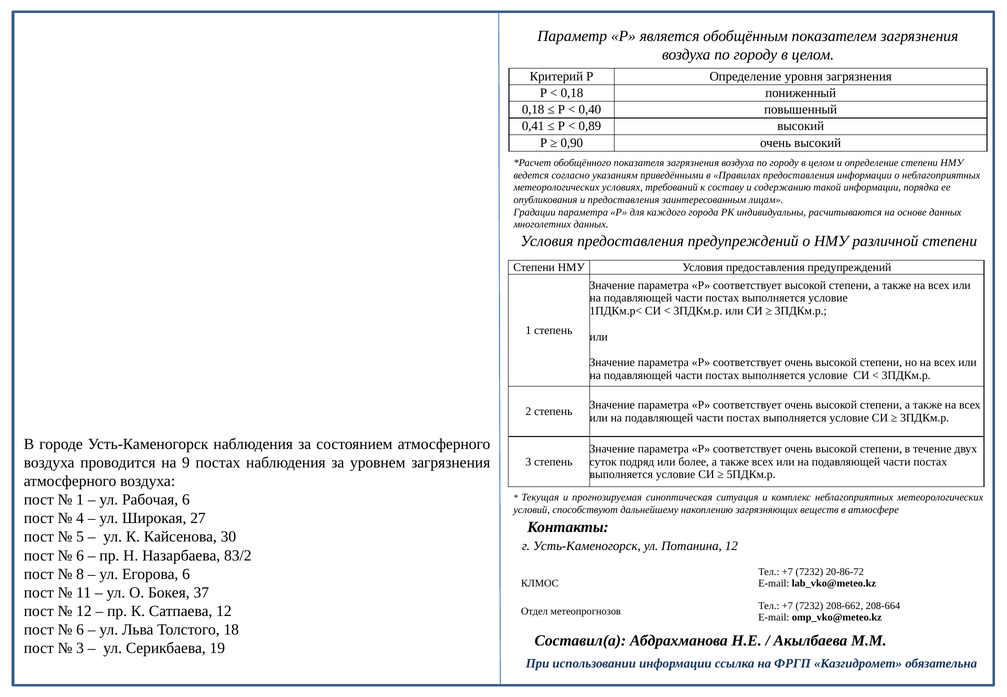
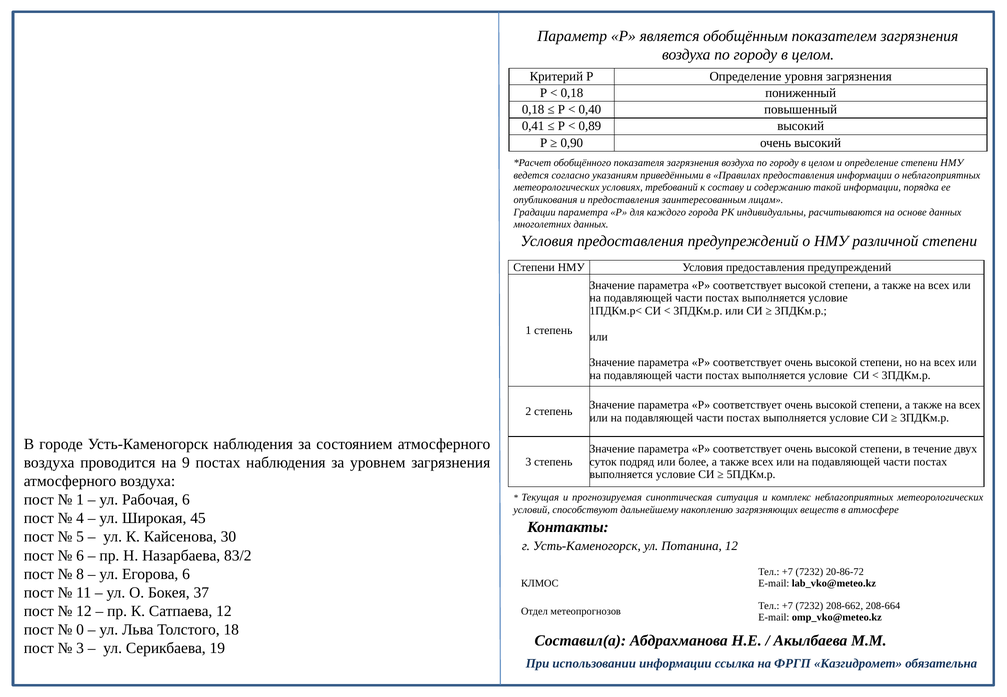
27: 27 -> 45 (198, 518)
6: 6 -> 0 (80, 630)
